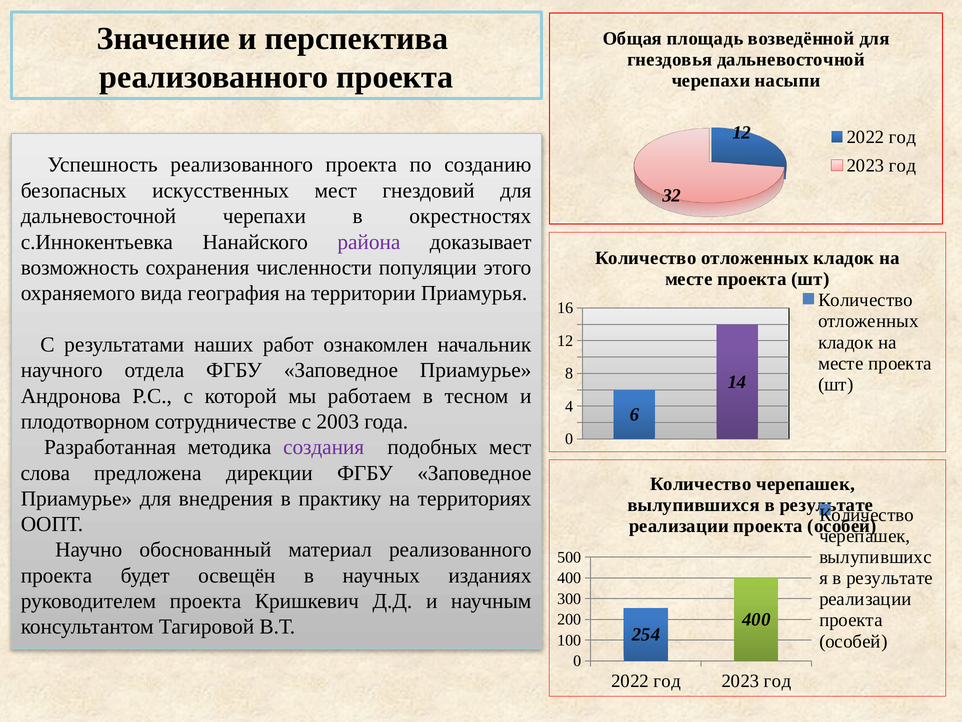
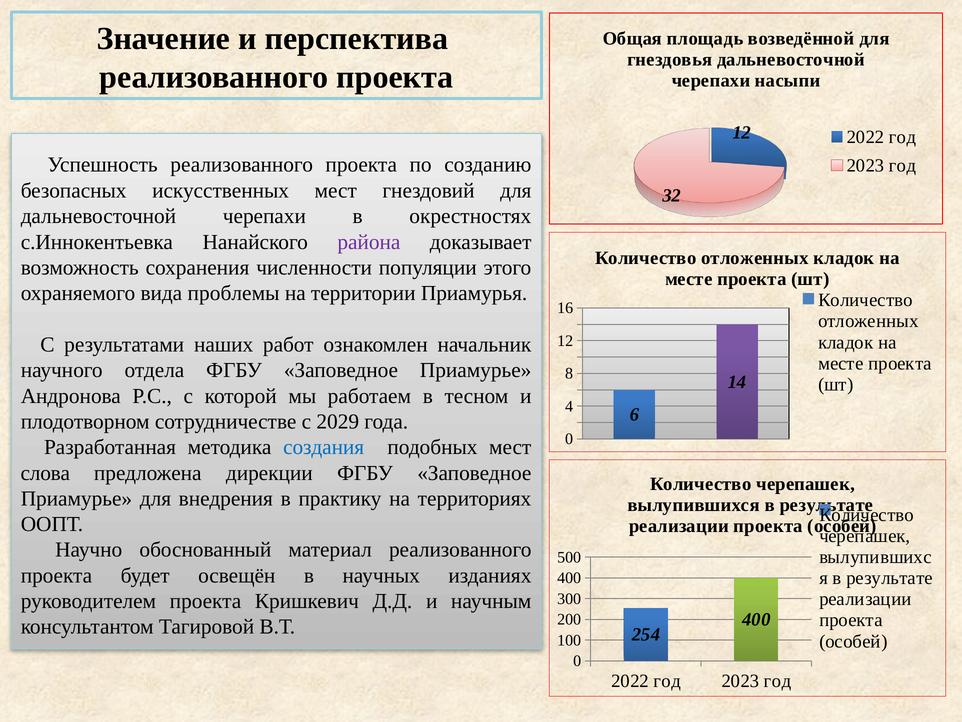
география: география -> проблемы (234, 293)
2003: 2003 -> 2029 (338, 421)
создания colour: purple -> blue (324, 447)
